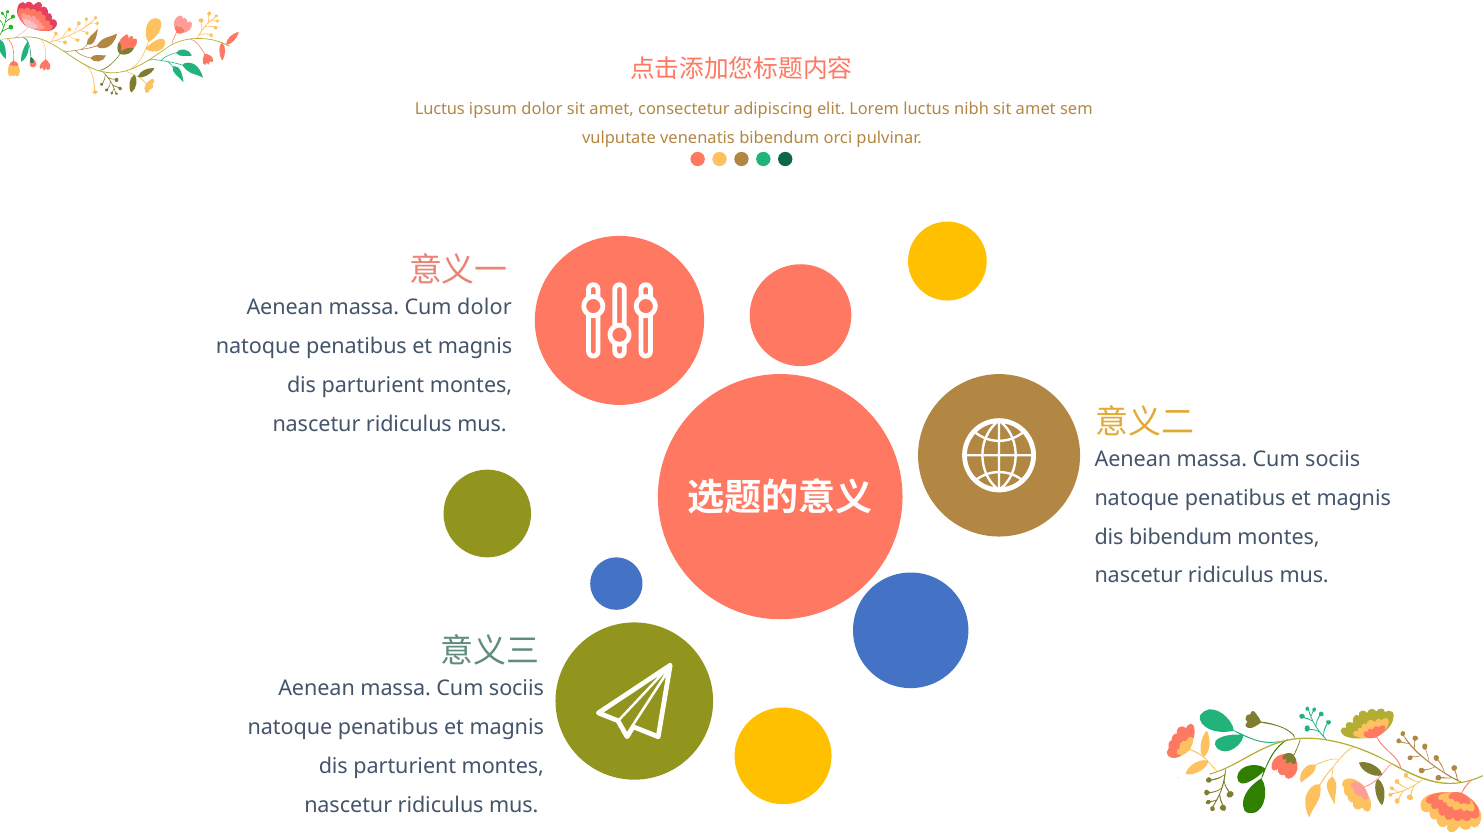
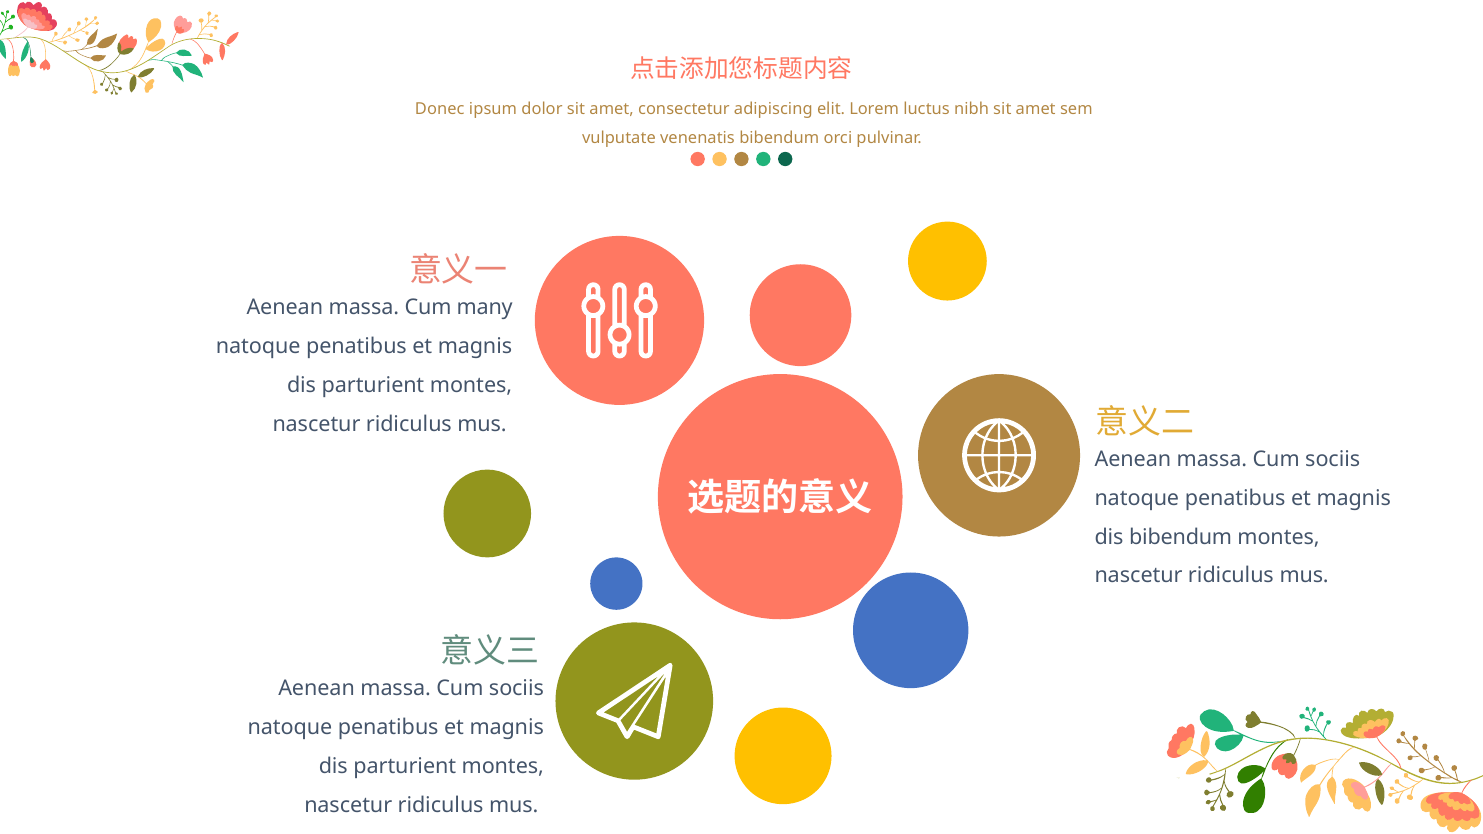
Luctus: Luctus -> Donec (440, 109)
Cum dolor: dolor -> many (485, 308)
